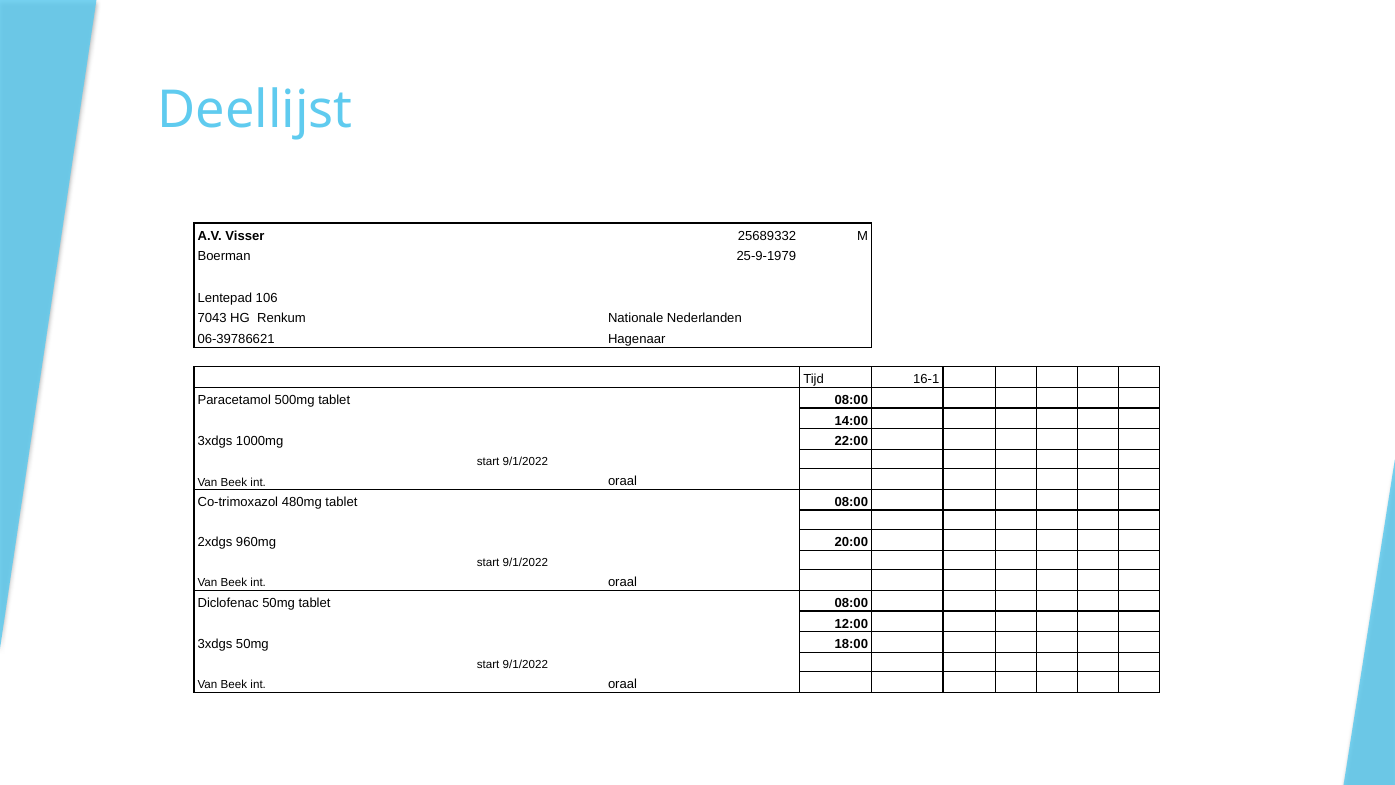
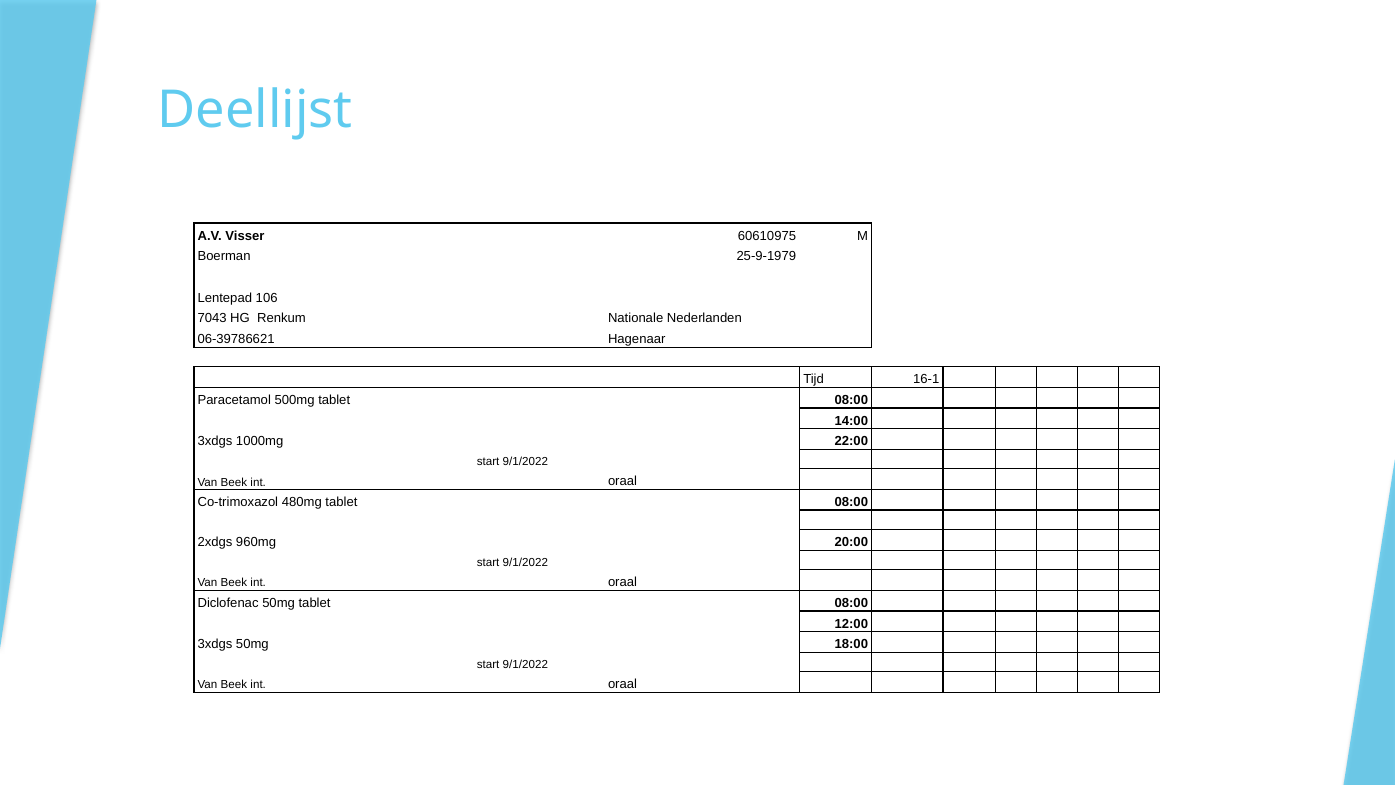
25689332: 25689332 -> 60610975 (767, 236)
